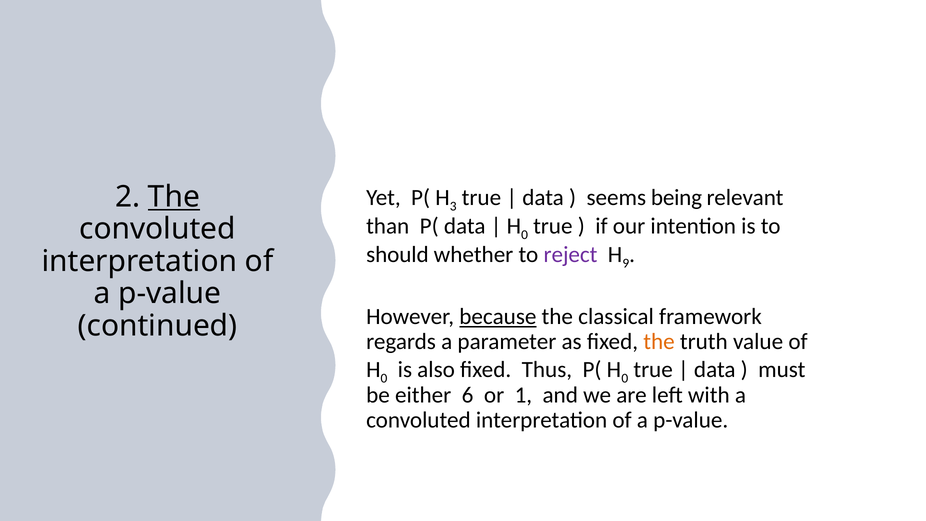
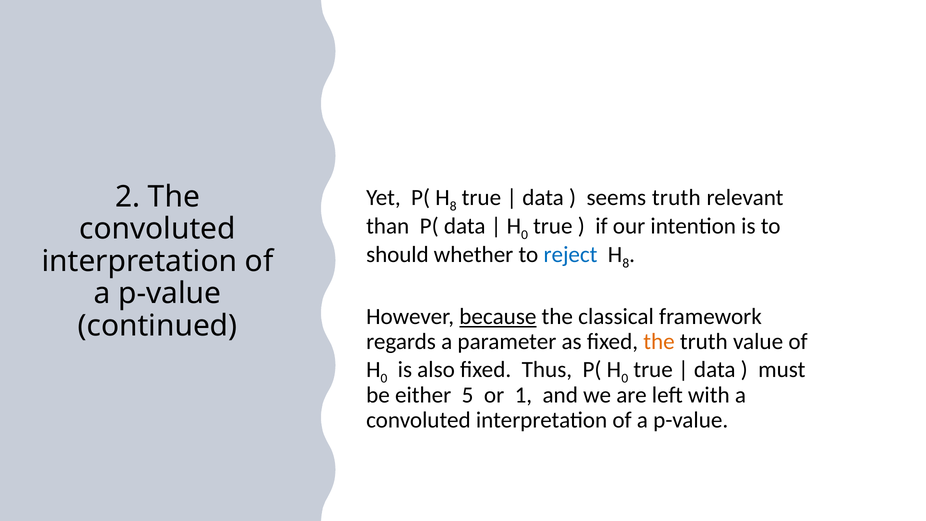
3: 3 -> 8 (453, 206)
seems being: being -> truth (676, 198)
The underline: present -> none (174, 197)
reject colour: purple -> blue (570, 254)
9: 9 -> 8 (626, 263)
6: 6 -> 5 (468, 395)
